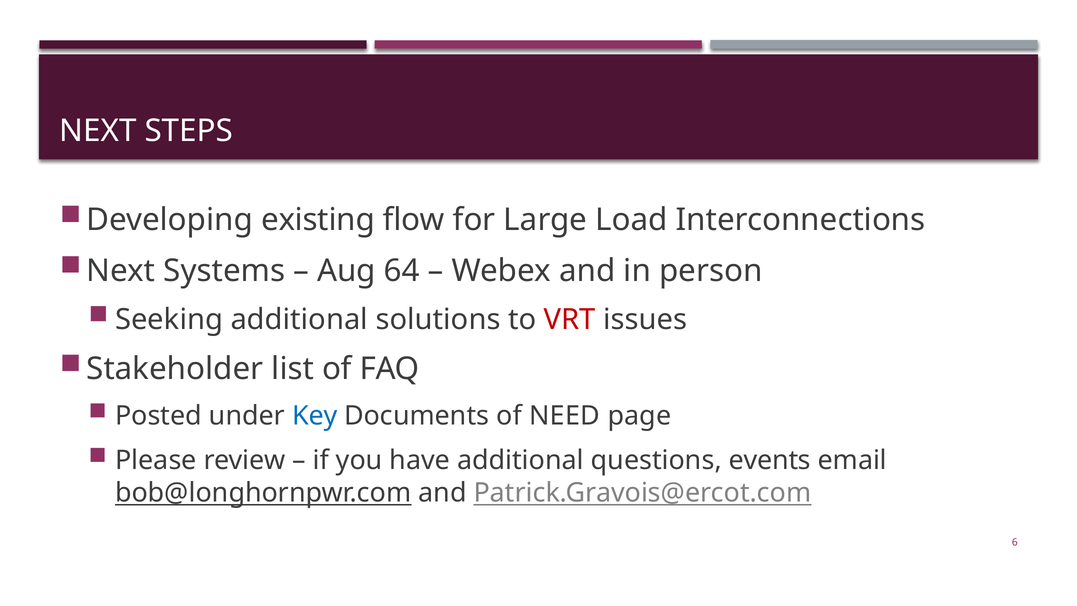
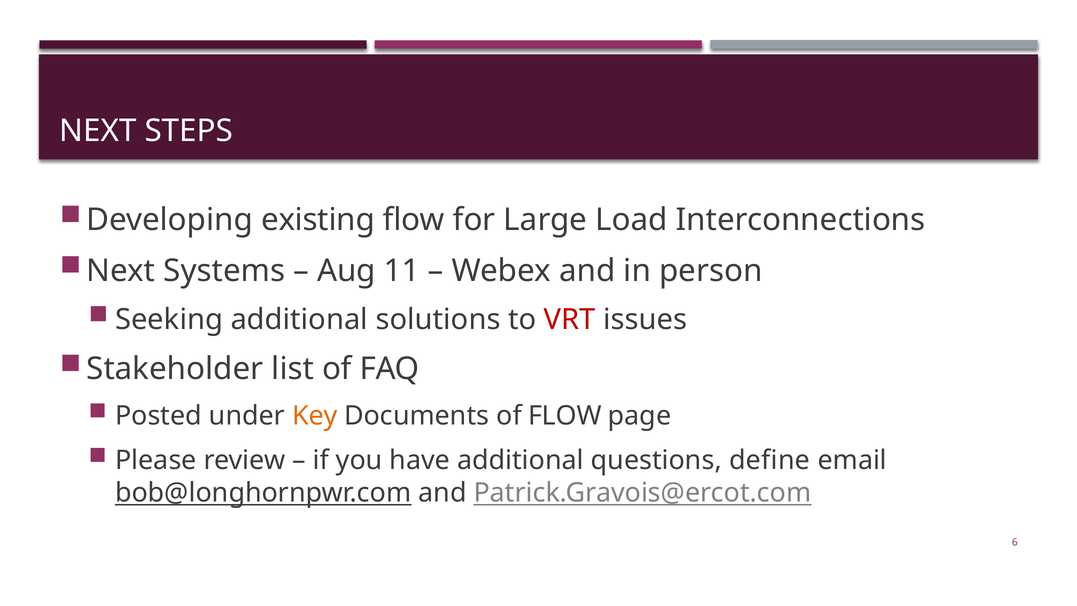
64: 64 -> 11 (402, 271)
Key colour: blue -> orange (315, 416)
of NEED: NEED -> FLOW (565, 416)
events: events -> define (770, 460)
